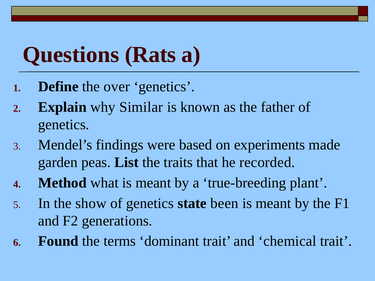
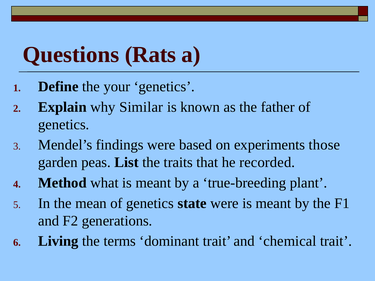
over: over -> your (117, 87)
made: made -> those (324, 145)
show: show -> mean (91, 203)
state been: been -> were (225, 203)
Found: Found -> Living (58, 241)
